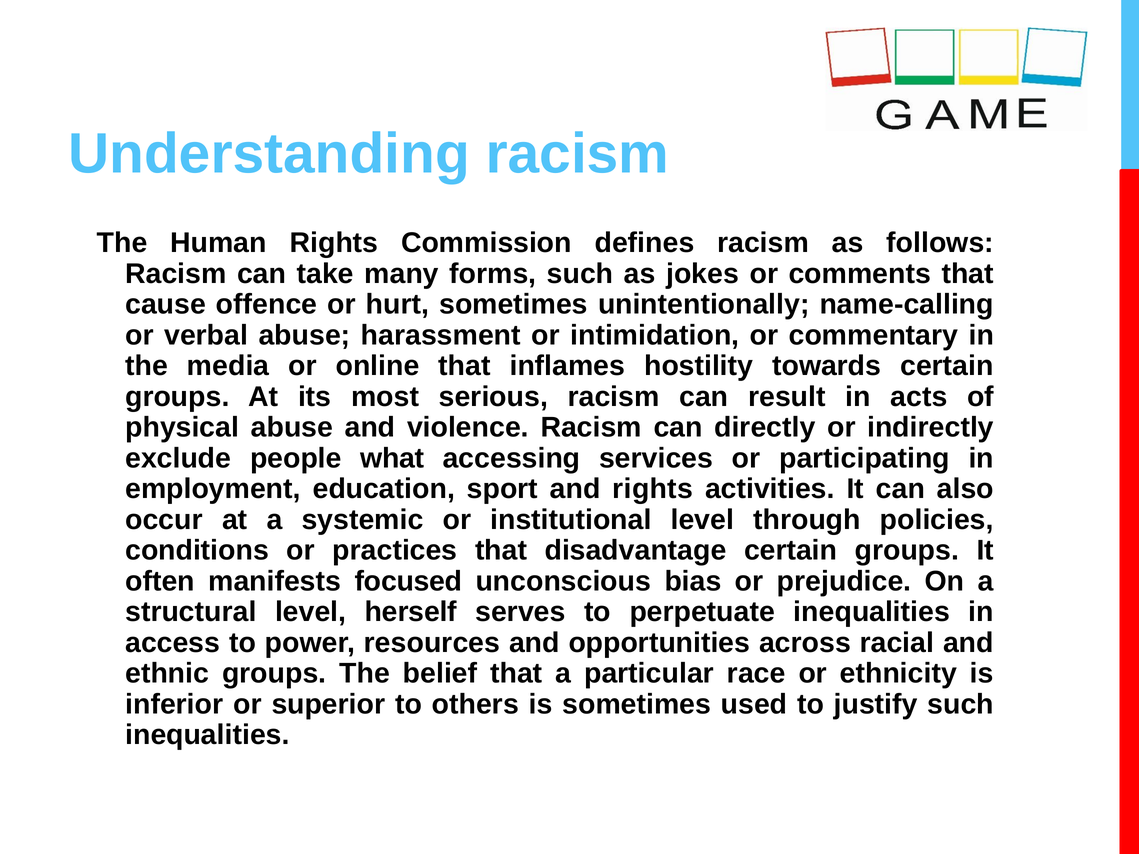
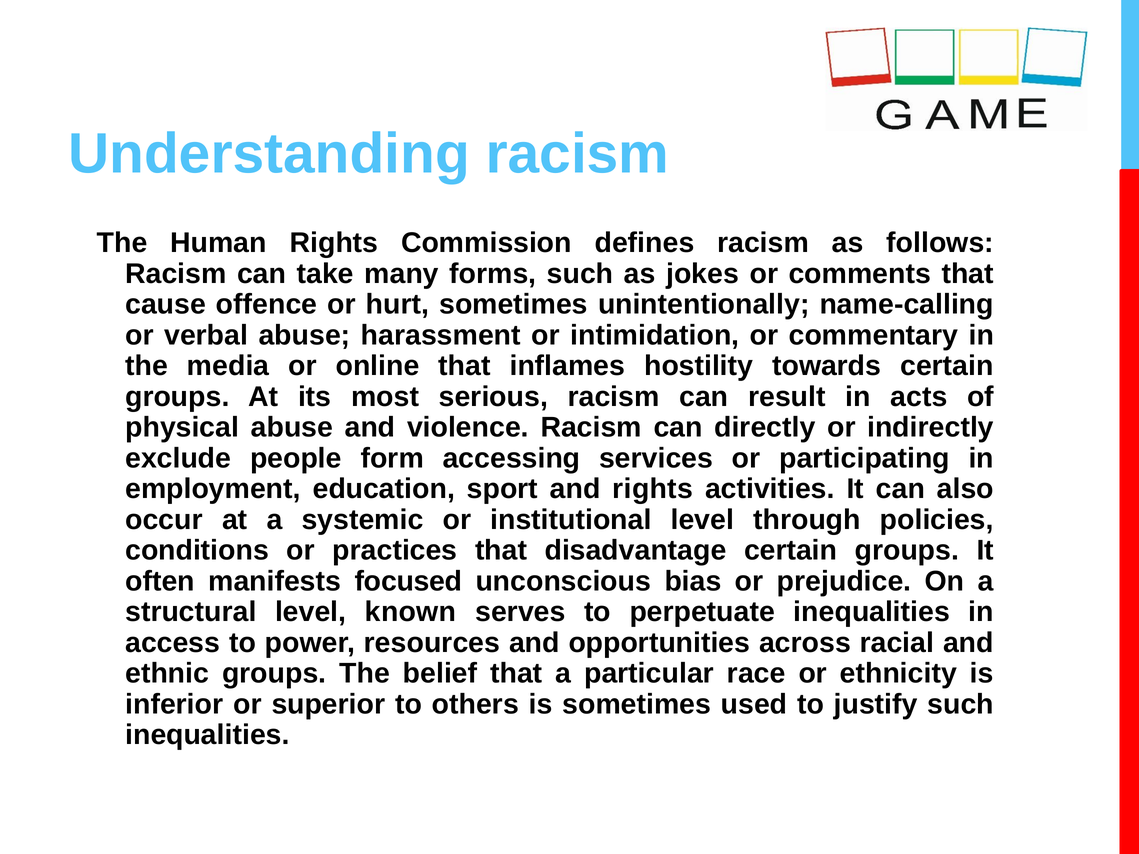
what: what -> form (392, 458)
herself: herself -> known (411, 612)
